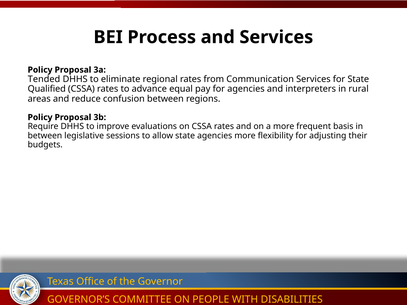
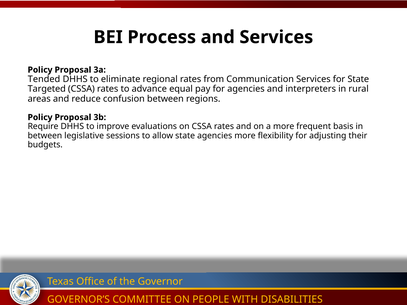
Qualified: Qualified -> Targeted (47, 89)
